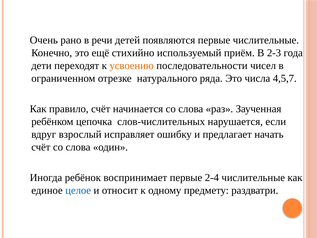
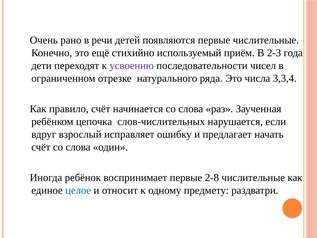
усвоению colour: orange -> purple (132, 66)
4,5,7: 4,5,7 -> 3,3,4 (285, 78)
2-4: 2-4 -> 2-8 (212, 178)
